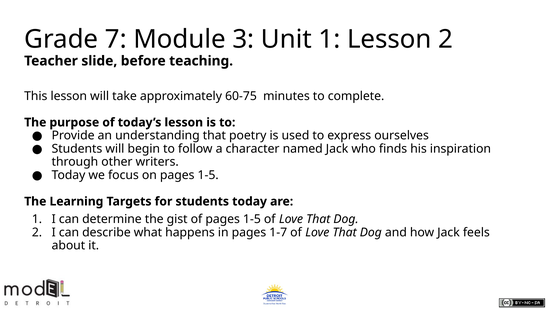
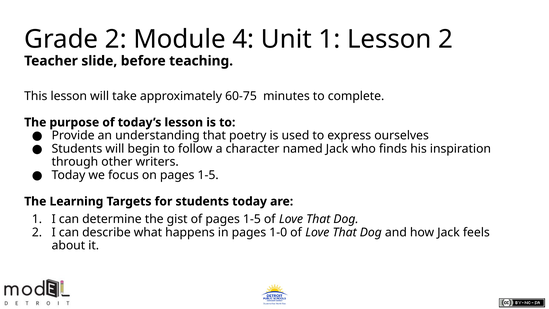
Grade 7: 7 -> 2 (116, 39)
3: 3 -> 4 (243, 39)
1-7: 1-7 -> 1-0 (278, 232)
